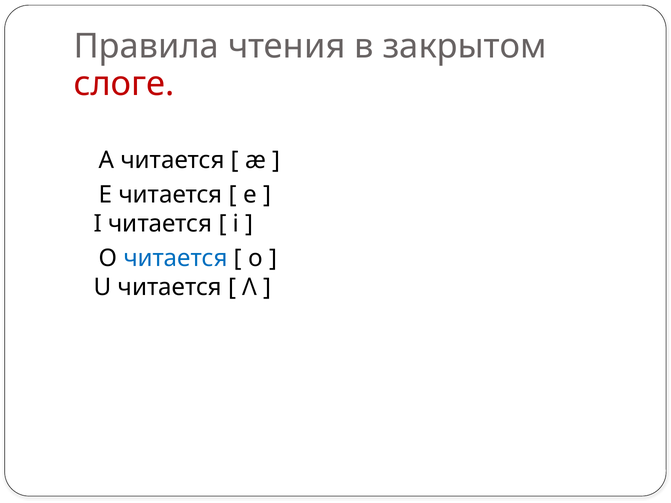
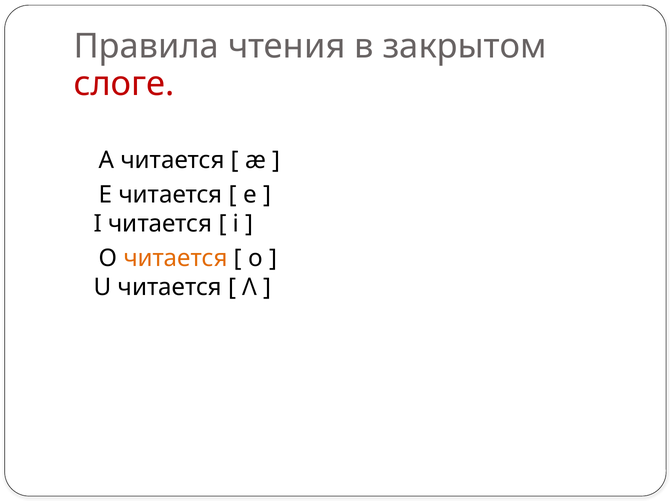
читается colour: blue -> orange (176, 258)
